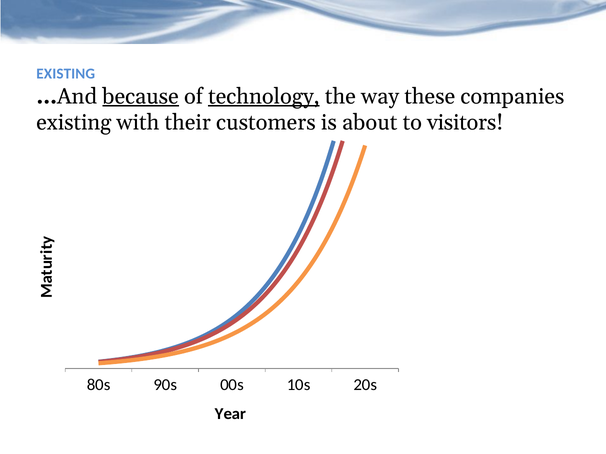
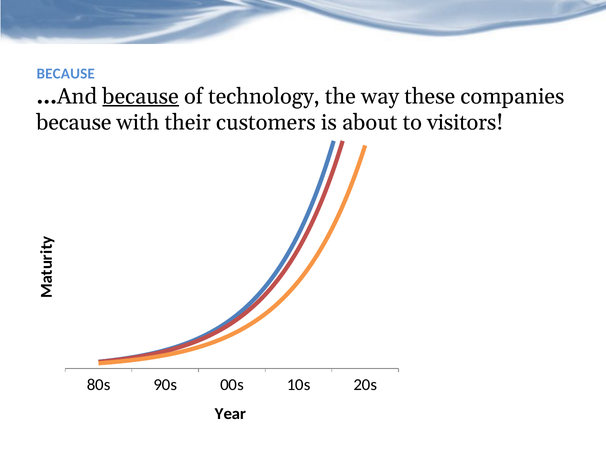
EXISTING: EXISTING -> BECAUSE (66, 74)
technology underline: present -> none (264, 96)
existing: existing -> because (74, 123)
